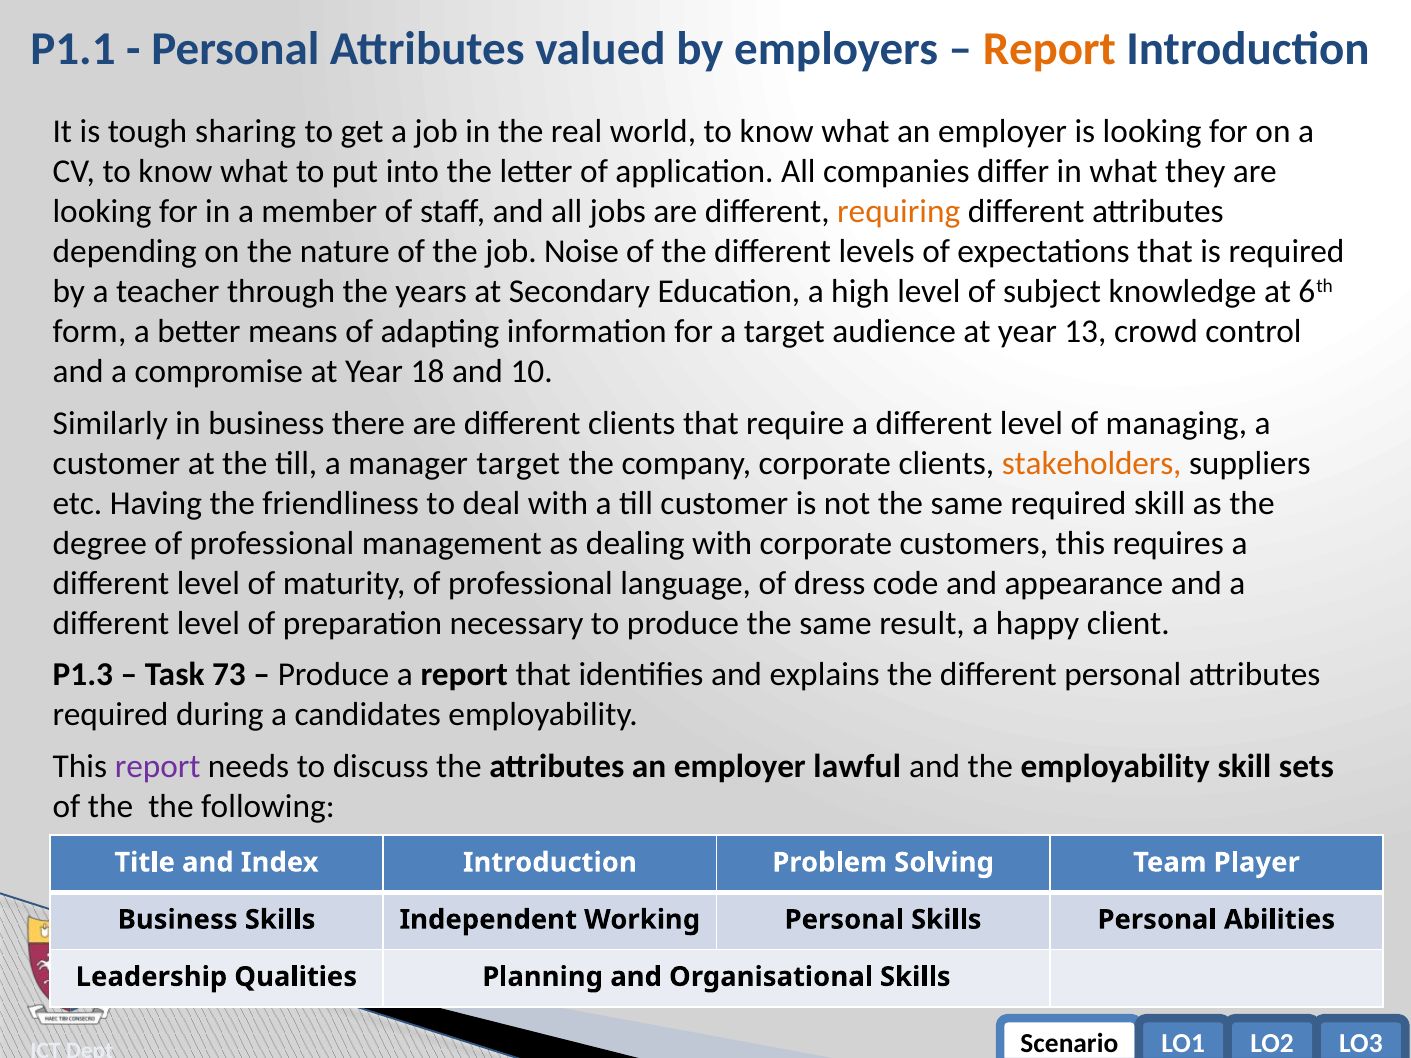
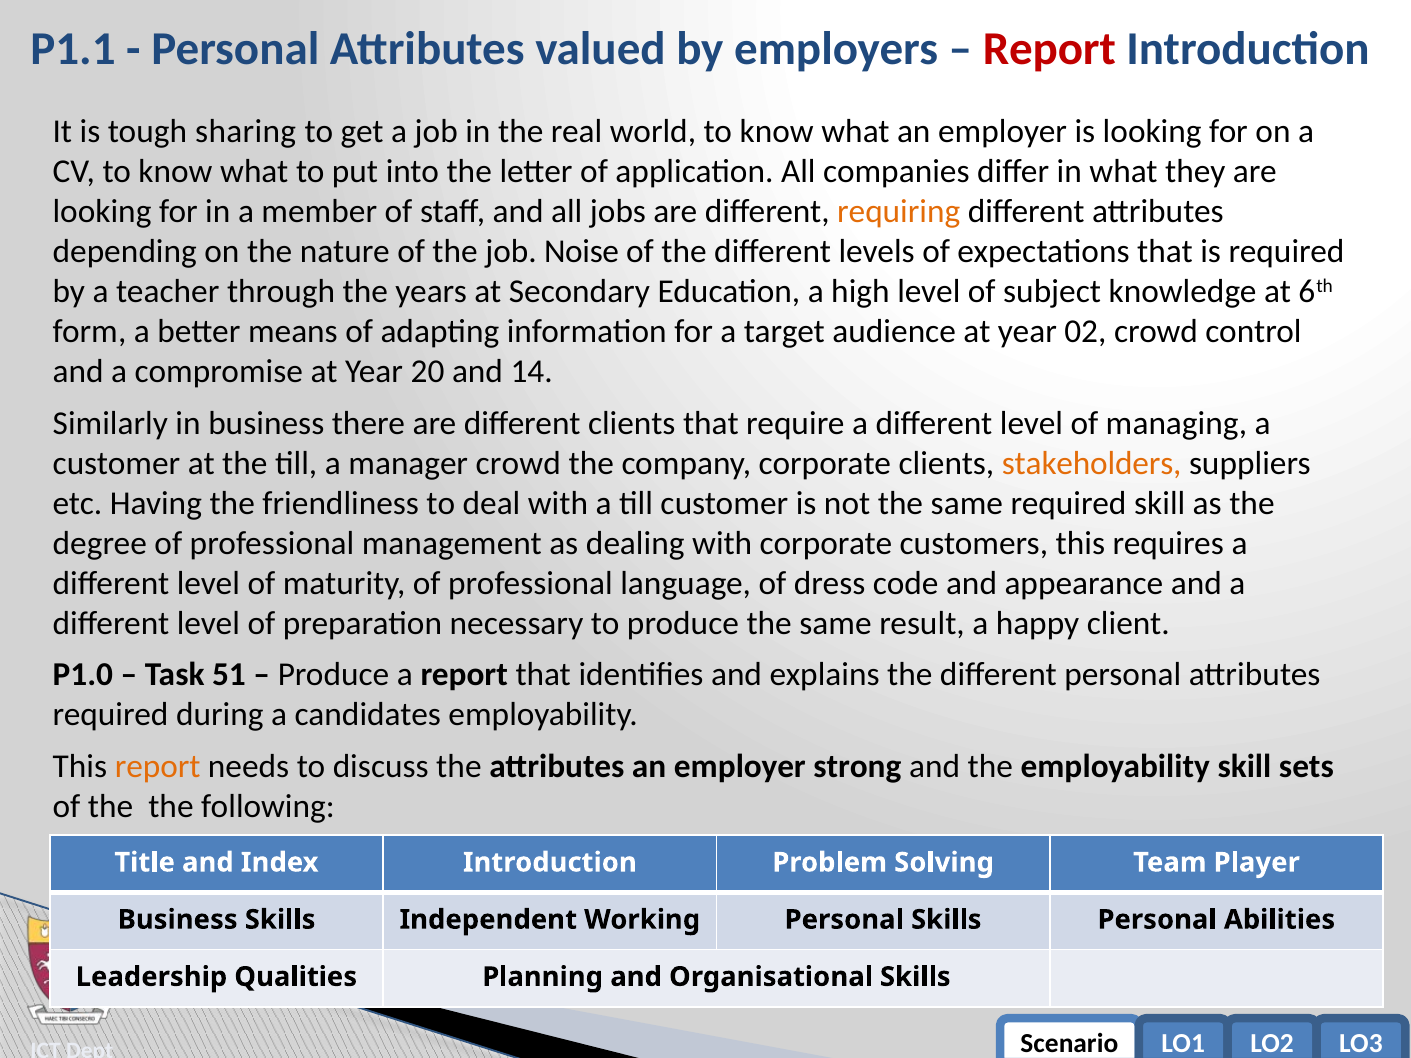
Report colour: orange -> red (1049, 49)
13: 13 -> 02 (1085, 332)
18: 18 -> 20 (428, 372)
10: 10 -> 14 (532, 372)
manager target: target -> crowd (518, 463)
P1.3: P1.3 -> P1.0 (83, 675)
73: 73 -> 51 (229, 675)
report colour: purple -> orange (158, 767)
lawful: lawful -> strong (857, 767)
